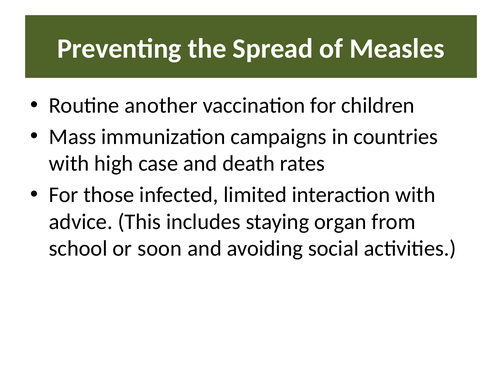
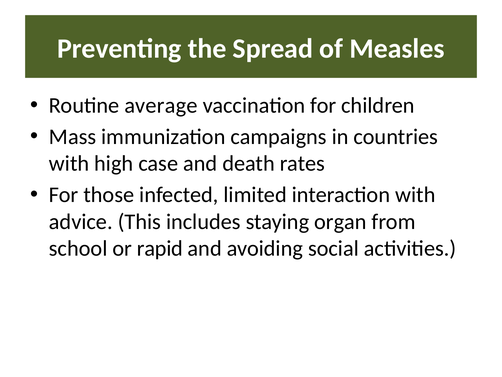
another: another -> average (161, 105)
soon: soon -> rapid (160, 248)
